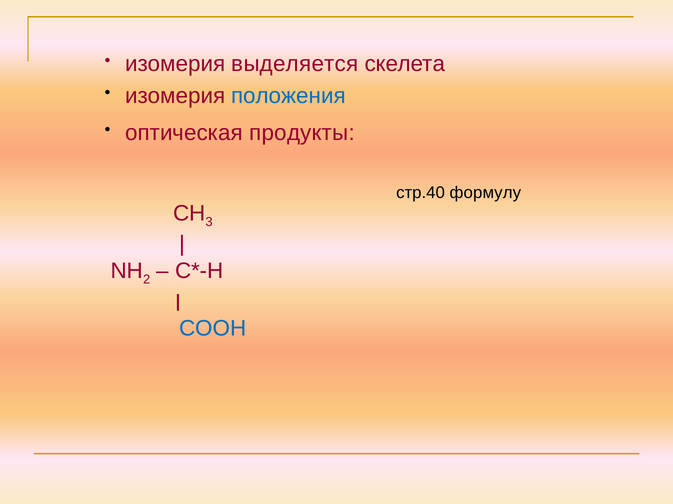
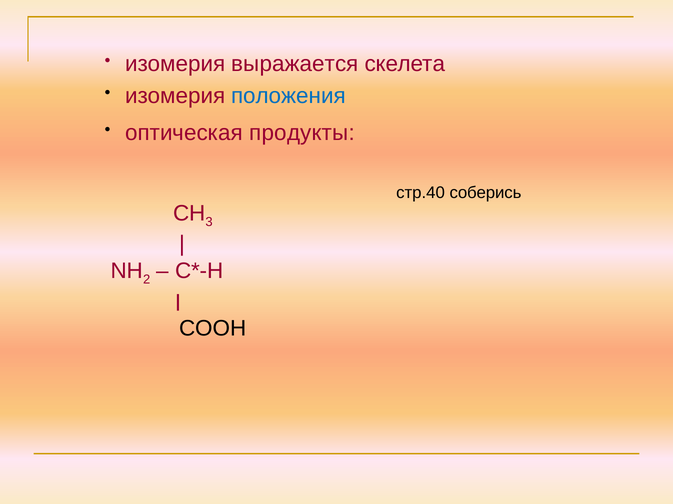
выделяется: выделяется -> выражается (295, 64)
формулу: формулу -> соберись (485, 193)
СООН colour: blue -> black (213, 329)
